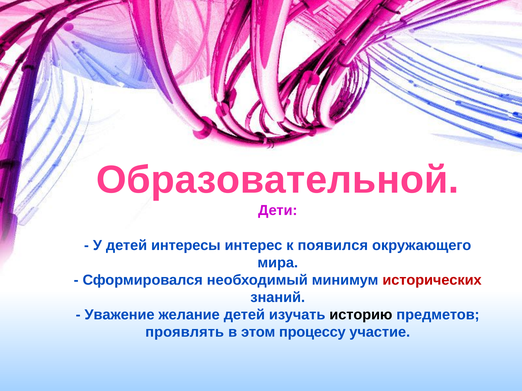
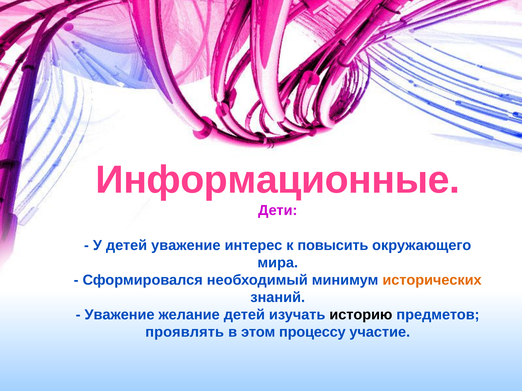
Образовательной: Образовательной -> Информационные (278, 180)
детей интересы: интересы -> уважение (186, 246)
появился: появился -> повысить (333, 246)
исторических colour: red -> orange (432, 280)
